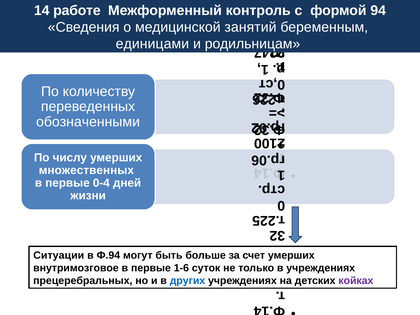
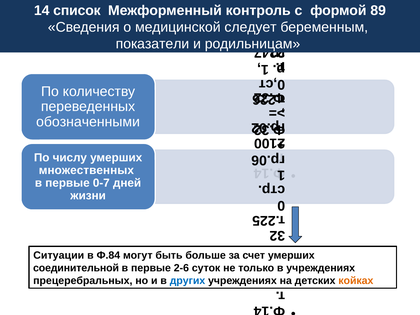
работе: работе -> список (77, 10)
94: 94 -> 89 (378, 10)
занятий: занятий -> следует (251, 27)
единицами: единицами -> показатели (152, 44)
0-4: 0-4 -> 0-7 (101, 183)
Ф.94: Ф.94 -> Ф.84 (108, 255)
внутримозговое: внутримозговое -> соединительной (76, 268)
1-6: 1-6 -> 2-6 (181, 268)
койках colour: purple -> orange (356, 281)
